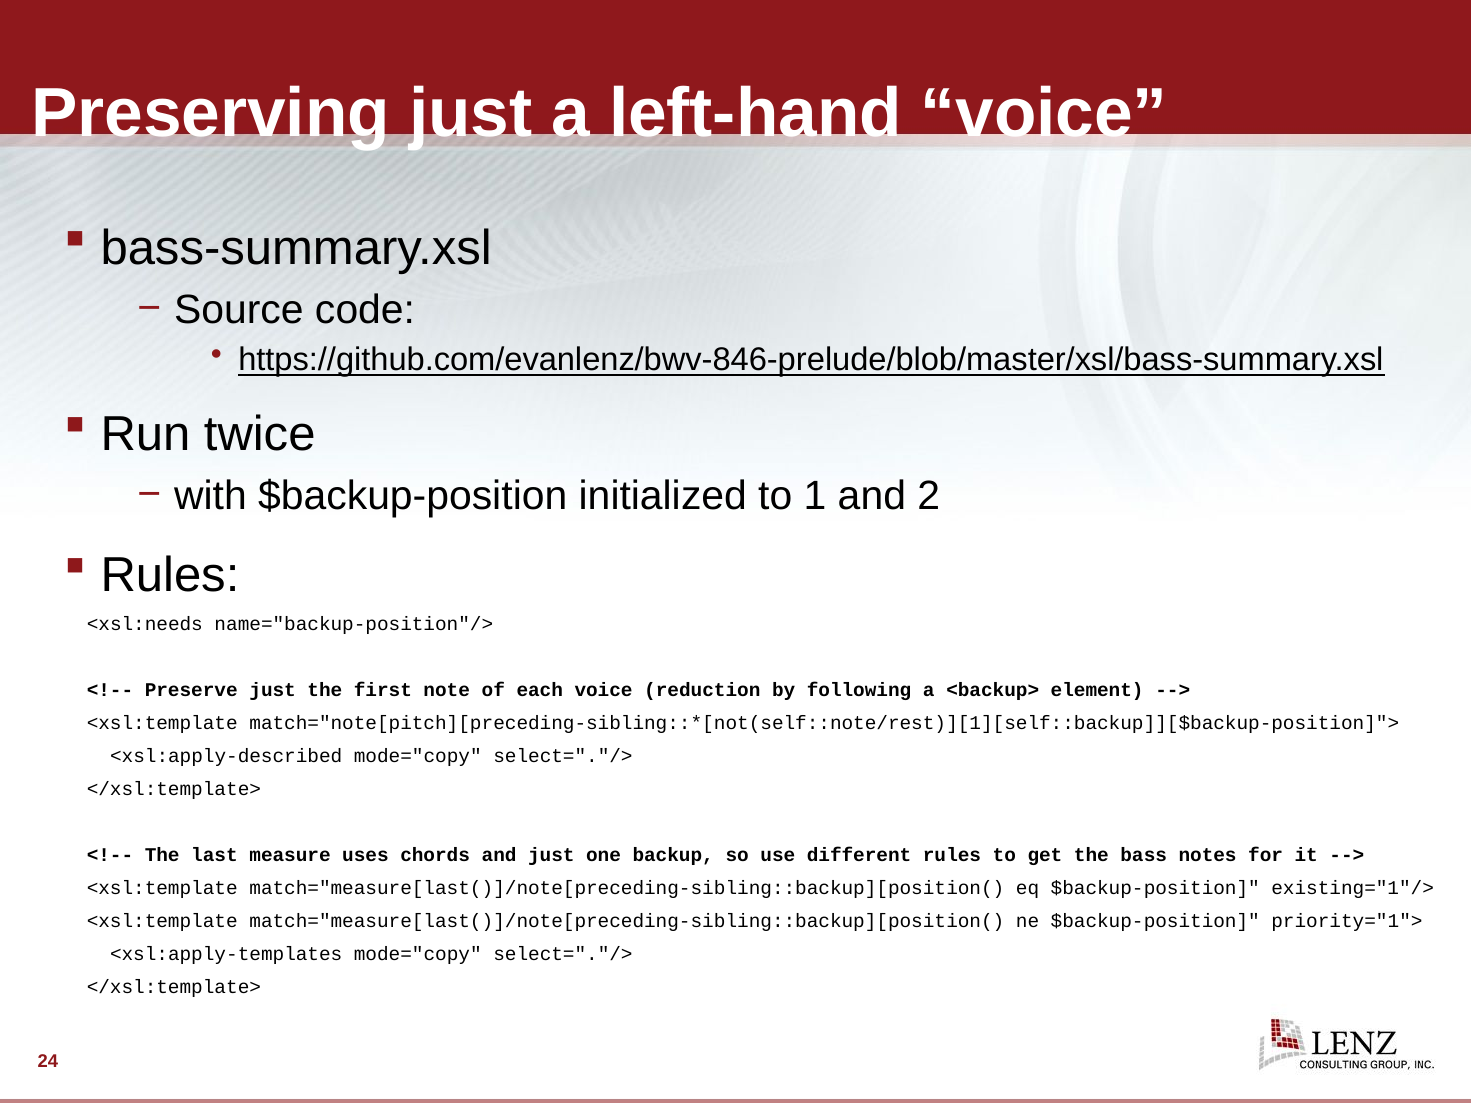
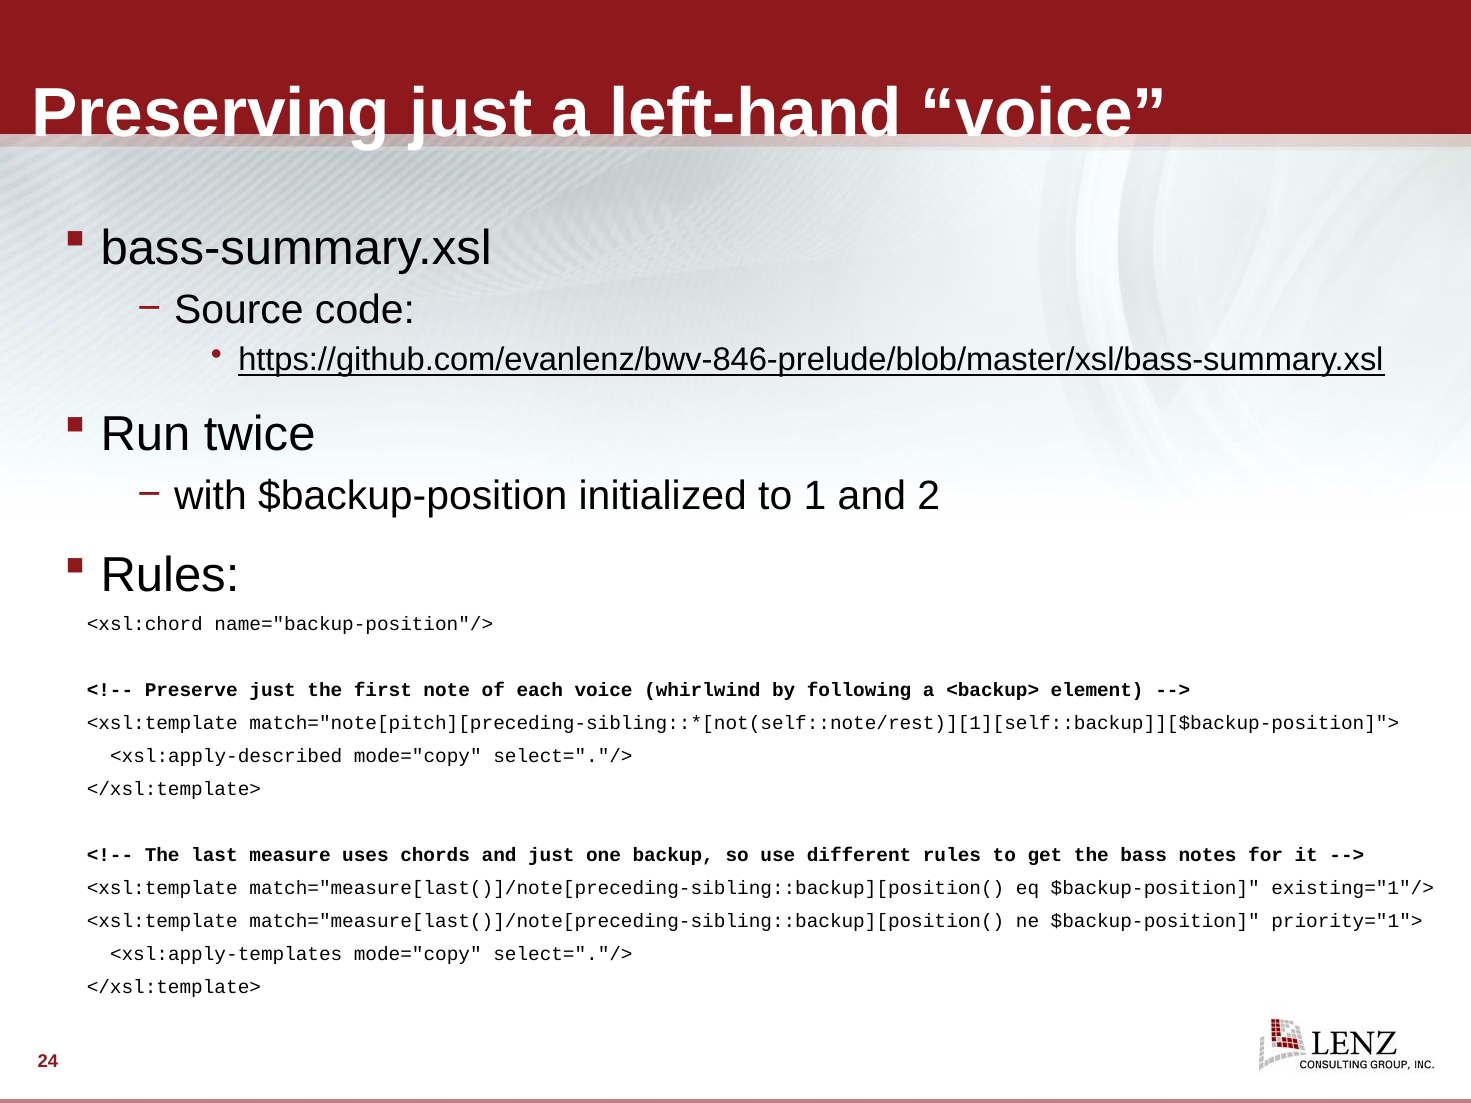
<xsl:needs: <xsl:needs -> <xsl:chord (145, 624)
reduction: reduction -> whirlwind (702, 690)
